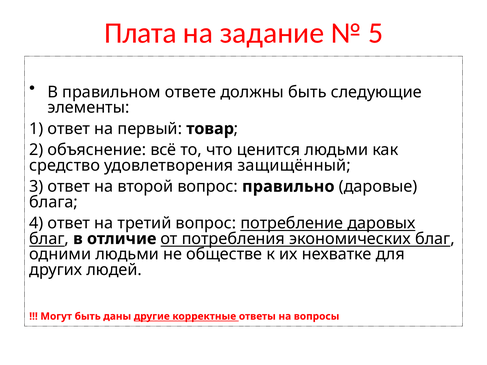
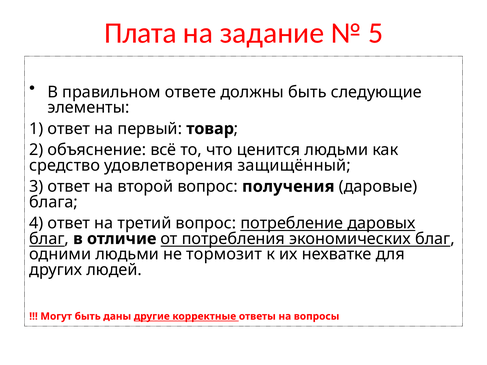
правильно: правильно -> получения (288, 187)
обществе: обществе -> тормозит (224, 254)
